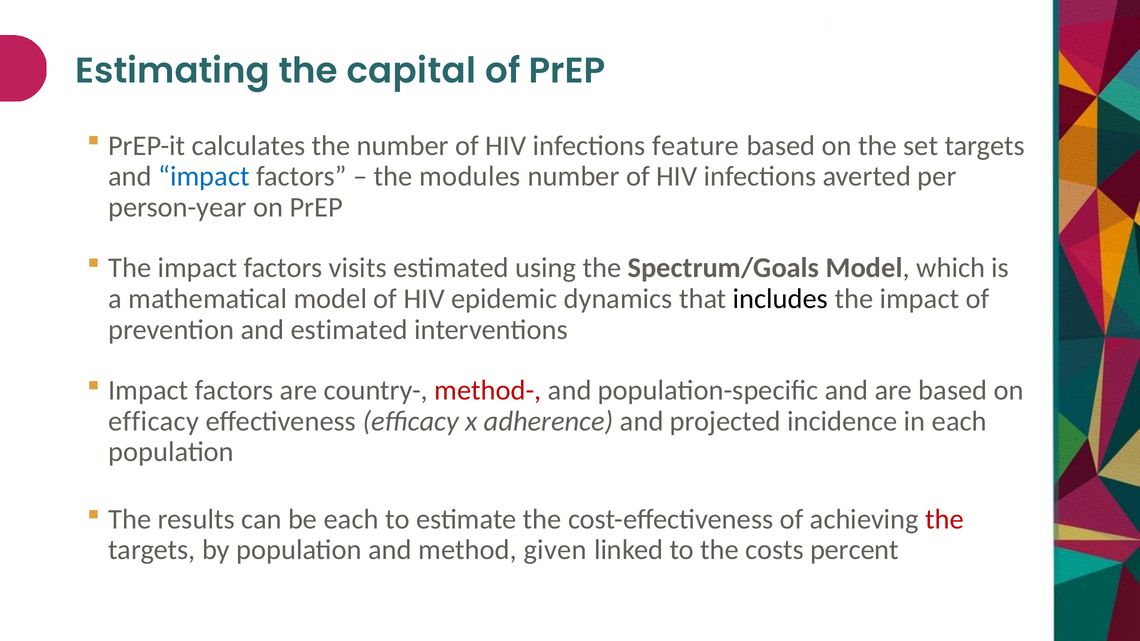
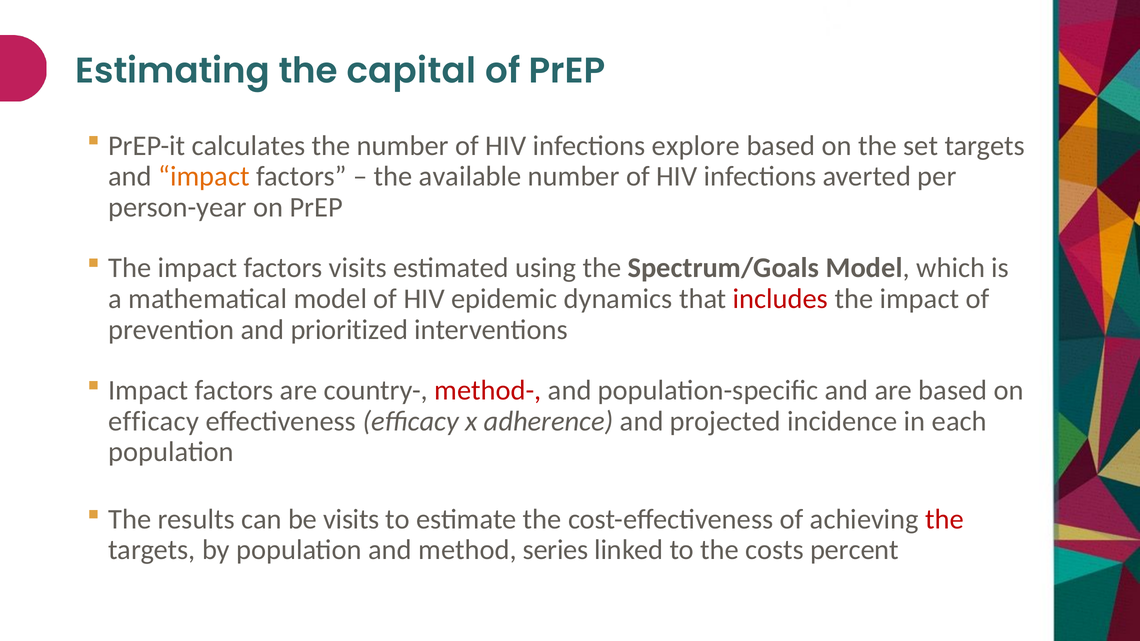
feature: feature -> explore (696, 146)
impact colour: blue -> orange (204, 177)
modules: modules -> available (470, 177)
includes colour: black -> red (780, 299)
and estimated: estimated -> prioritized (349, 330)
be each: each -> visits (351, 520)
given: given -> series (556, 550)
